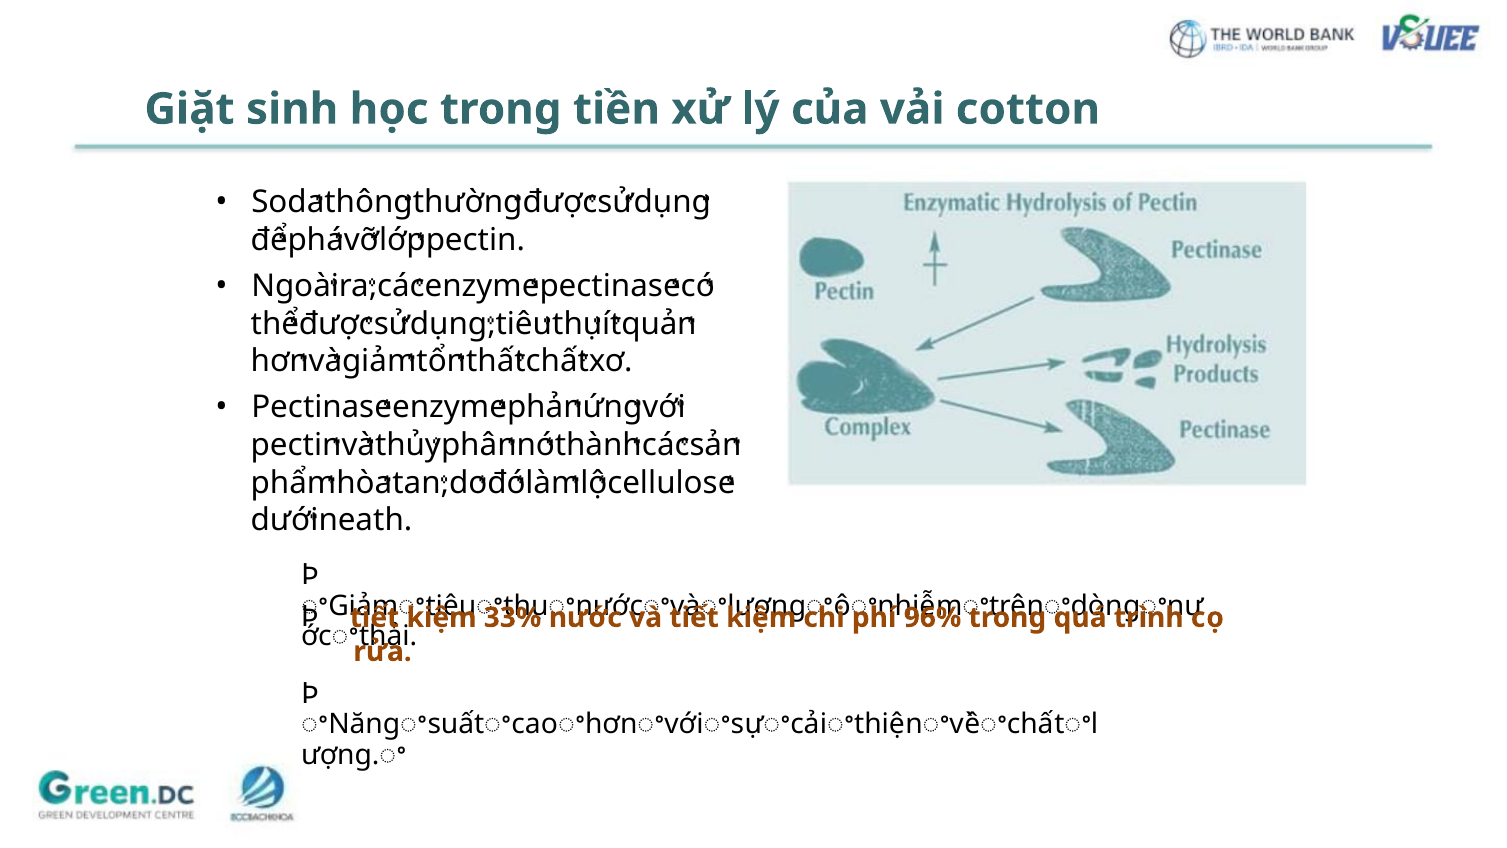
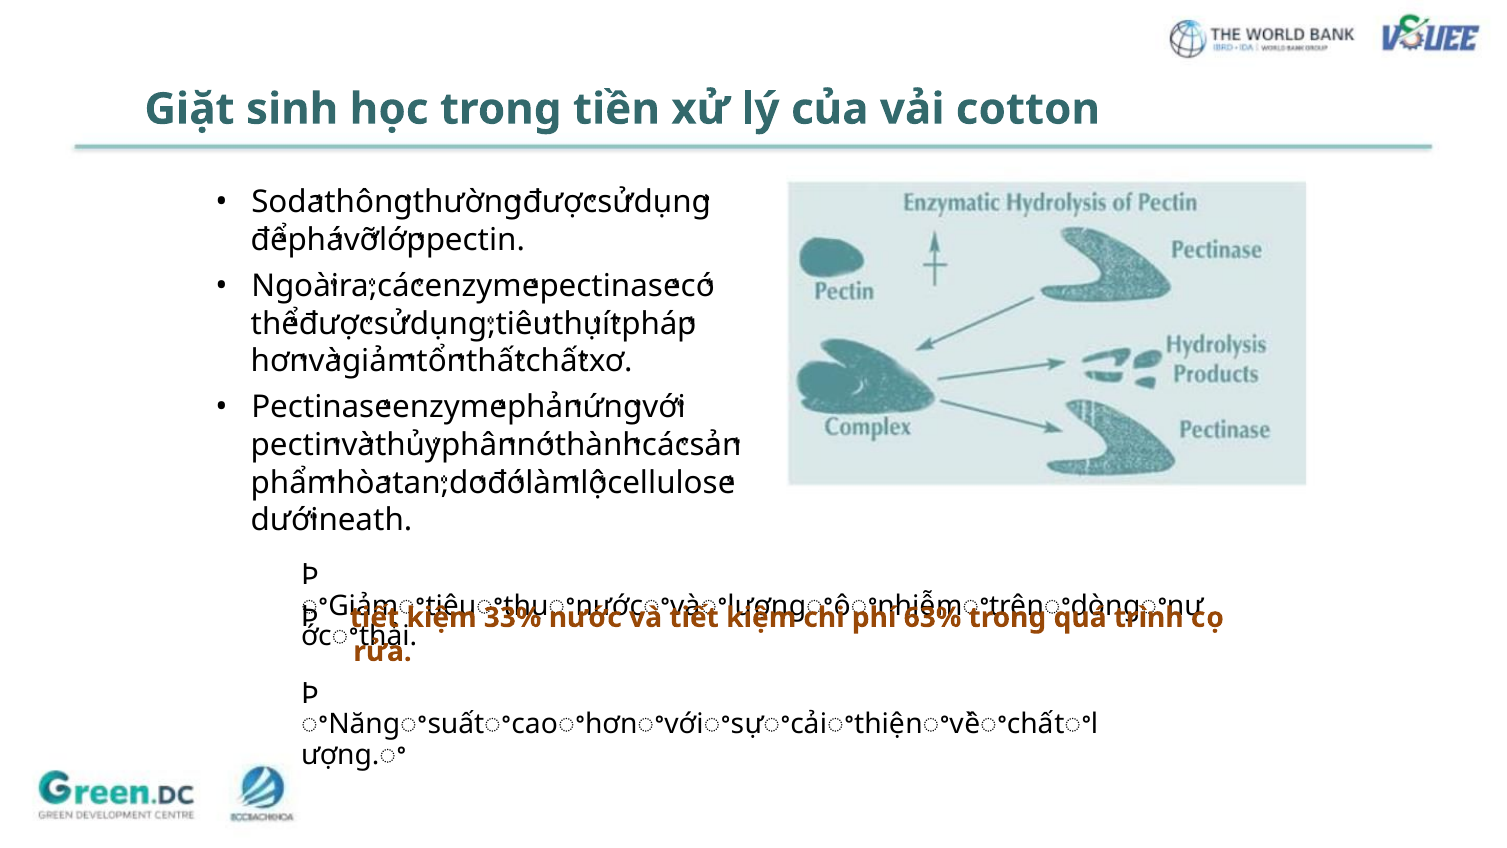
quản: quản -> pháp (659, 324)
96%: 96% -> 63% (933, 617)
